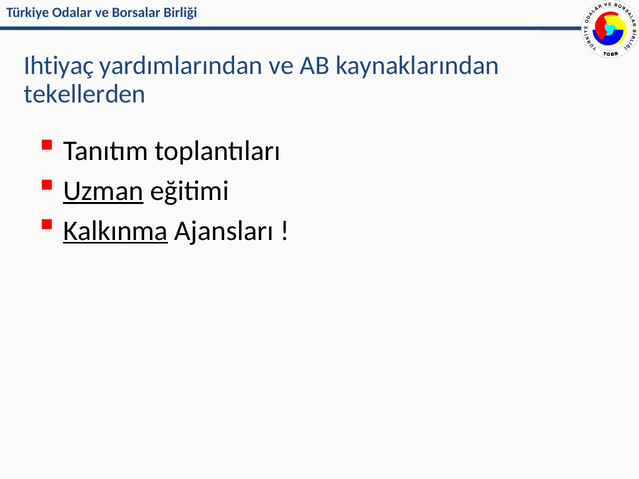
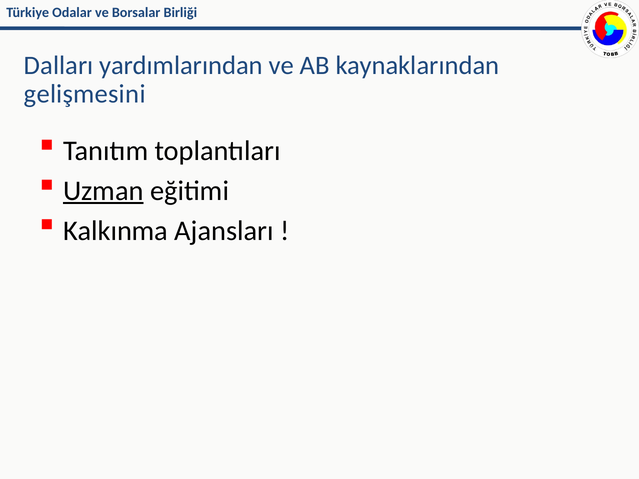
Ihtiyaç: Ihtiyaç -> Dalları (59, 65)
tekellerden: tekellerden -> gelişmesini (85, 94)
Kalkınma underline: present -> none (116, 231)
